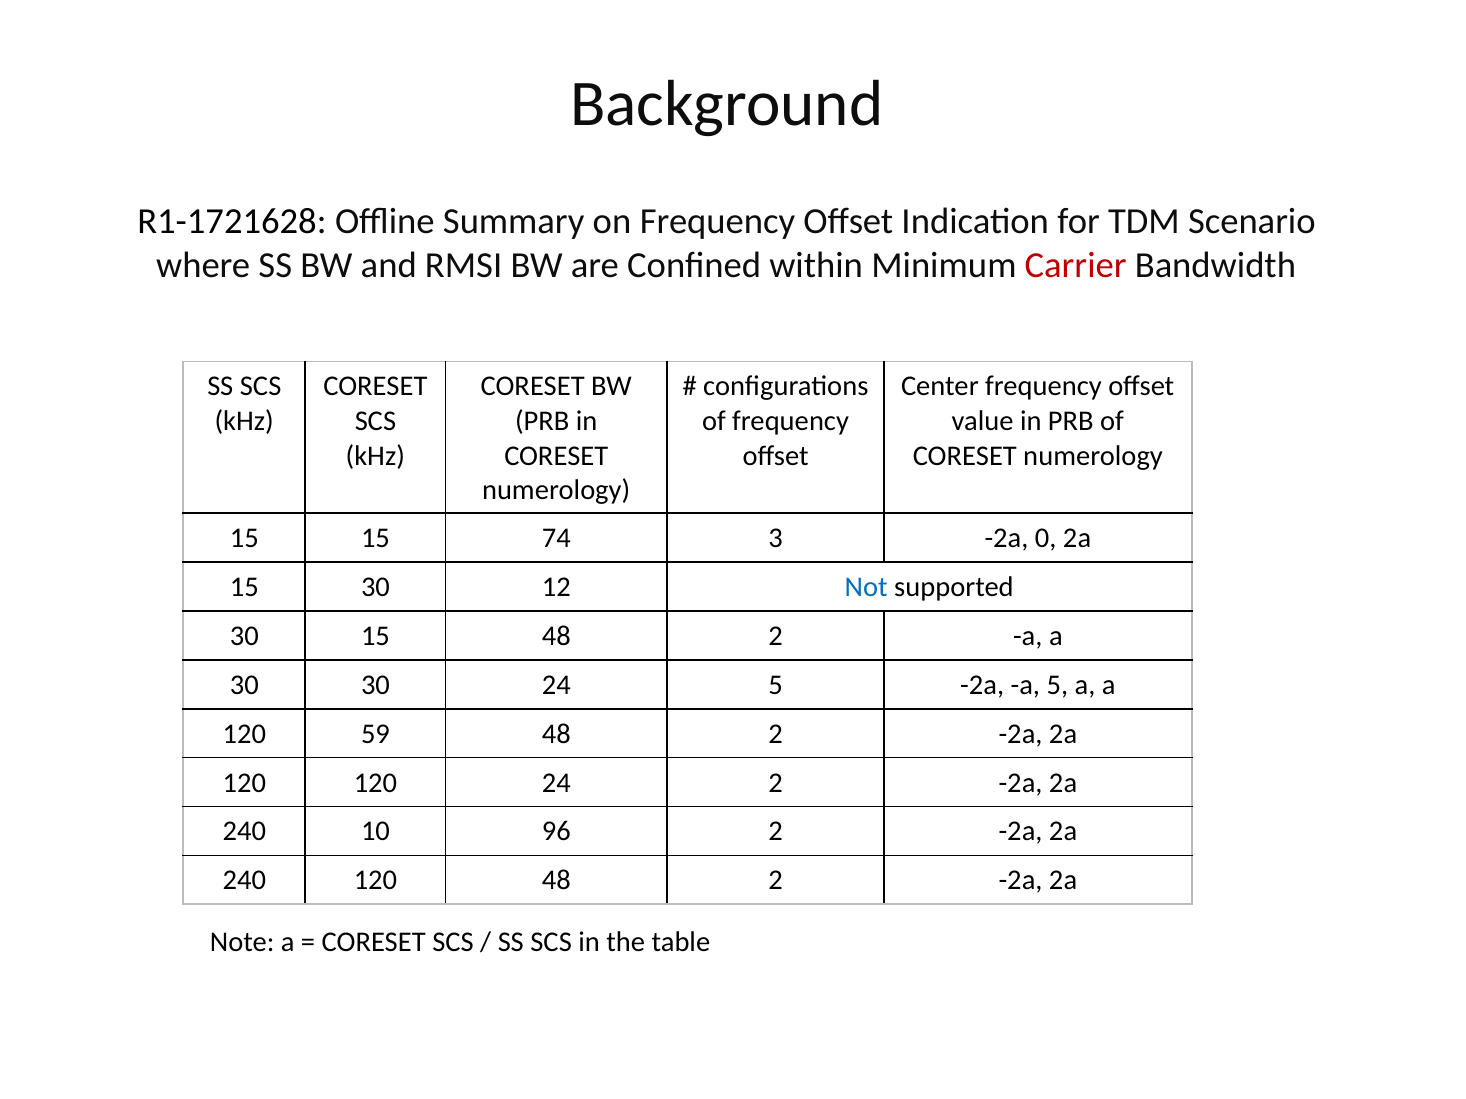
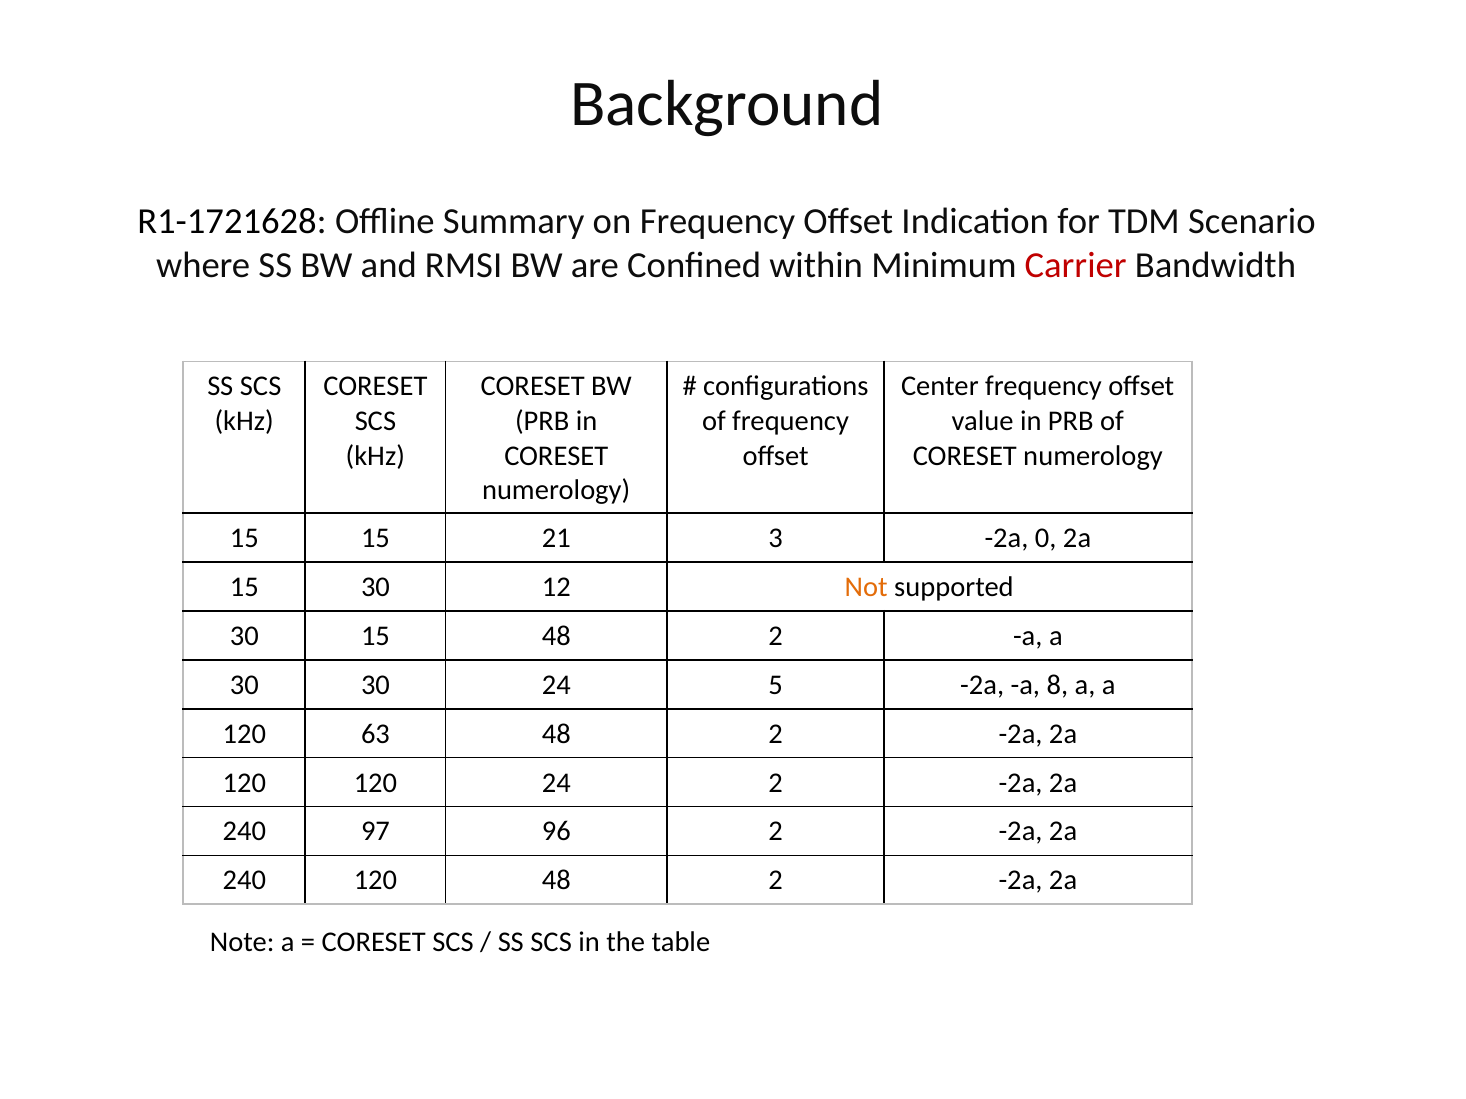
74: 74 -> 21 (556, 538)
Not colour: blue -> orange (866, 587)
a 5: 5 -> 8 (1057, 685)
59: 59 -> 63 (375, 734)
10: 10 -> 97 (375, 832)
